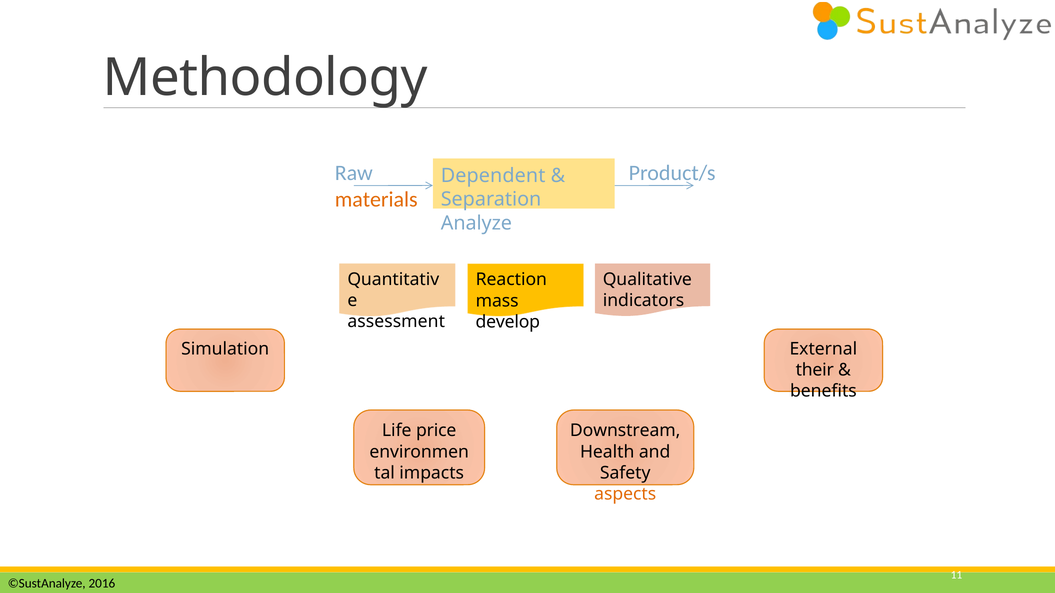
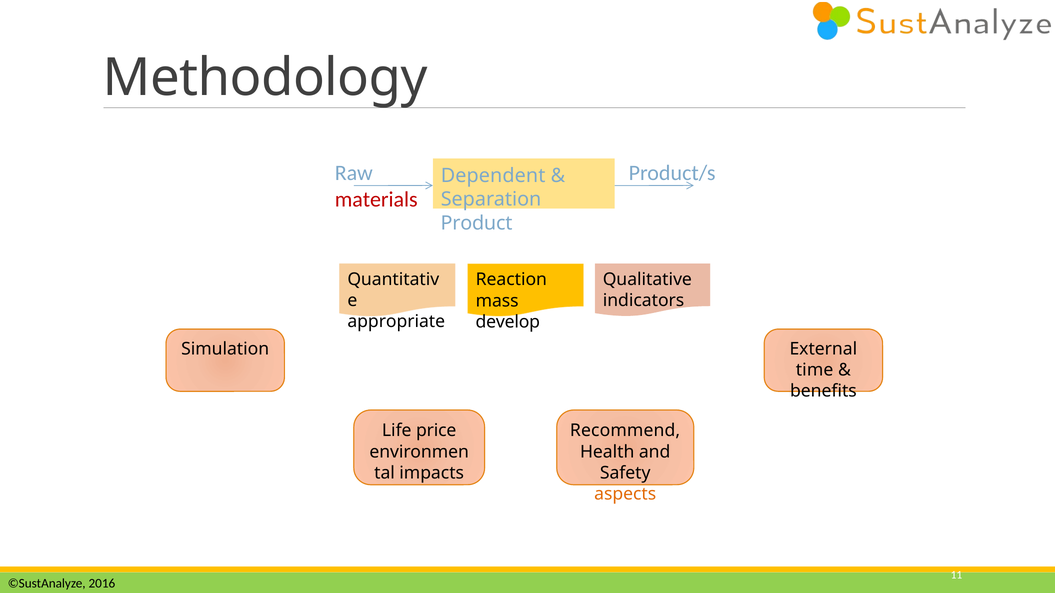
materials colour: orange -> red (376, 199)
Analyze: Analyze -> Product (476, 223)
assessment: assessment -> appropriate (396, 322)
their: their -> time (815, 370)
Downstream: Downstream -> Recommend (625, 431)
